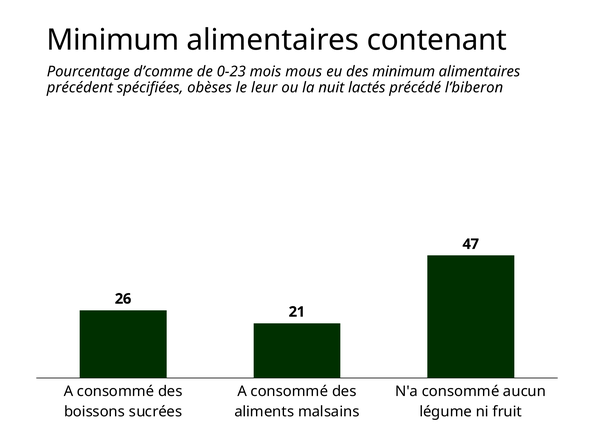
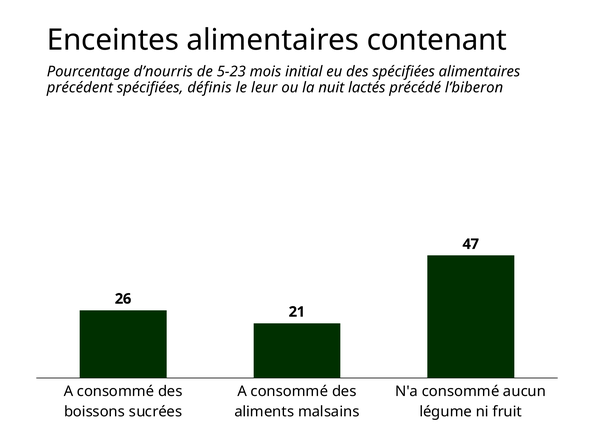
Minimum: Minimum -> Enceintes (113, 40)
d’comme: d’comme -> d’nourris (163, 72)
0-23: 0-23 -> 5-23 (231, 72)
mous: mous -> initial (304, 72)
des minimum: minimum -> spécifiées (404, 72)
obèses: obèses -> définis (209, 88)
